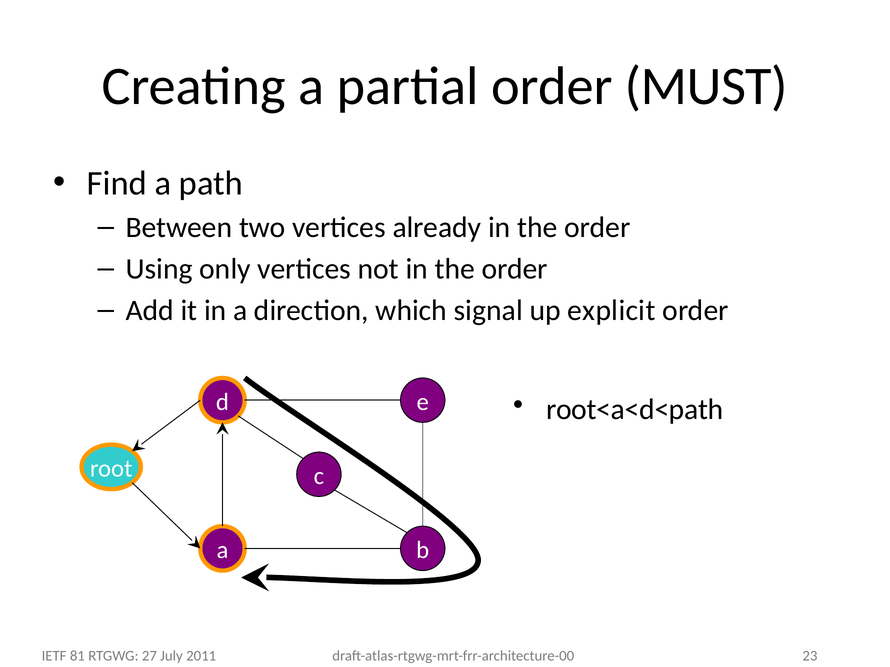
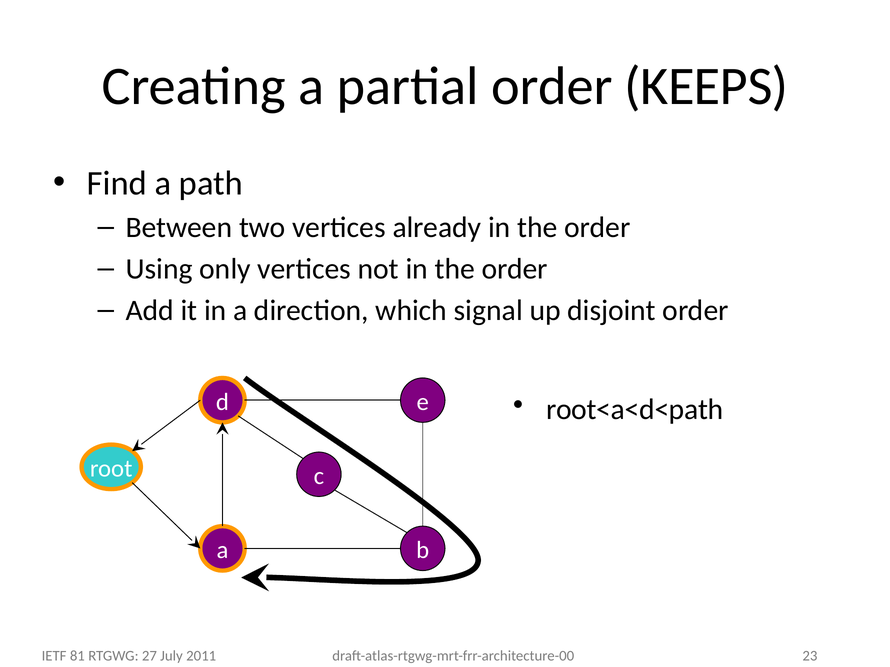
MUST: MUST -> KEEPS (706, 86)
explicit: explicit -> disjoint (612, 311)
